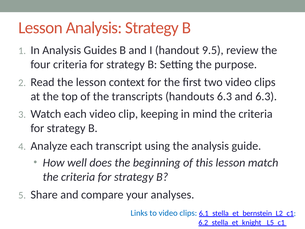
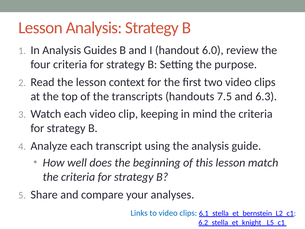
9.5: 9.5 -> 6.0 (213, 50)
handouts 6.3: 6.3 -> 7.5 (224, 96)
